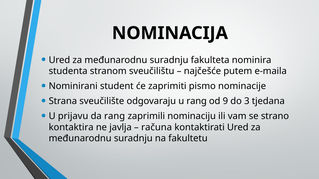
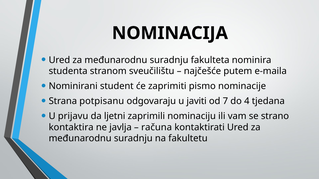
sveučilište: sveučilište -> potpisanu (102, 101)
u rang: rang -> javiti (197, 101)
9: 9 -> 7 (225, 101)
3: 3 -> 4 (247, 101)
da rang: rang -> ljetni (115, 116)
